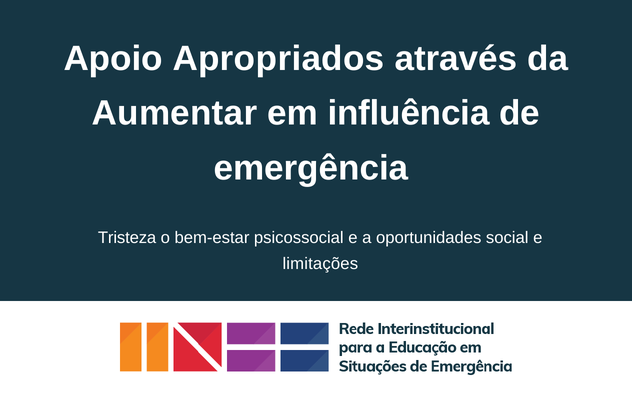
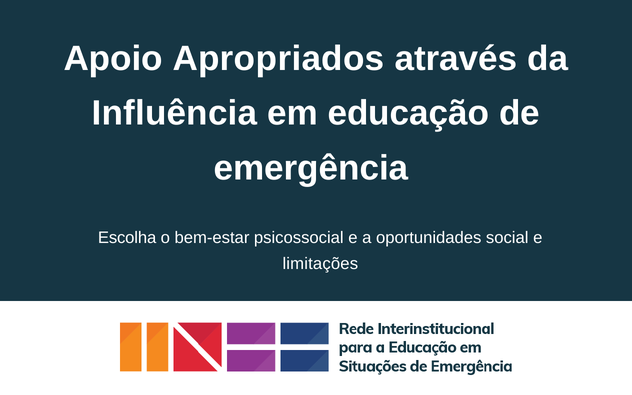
Aumentar: Aumentar -> Influência (175, 113)
influência: influência -> educação (408, 113)
Tristeza: Tristeza -> Escolha (127, 238)
